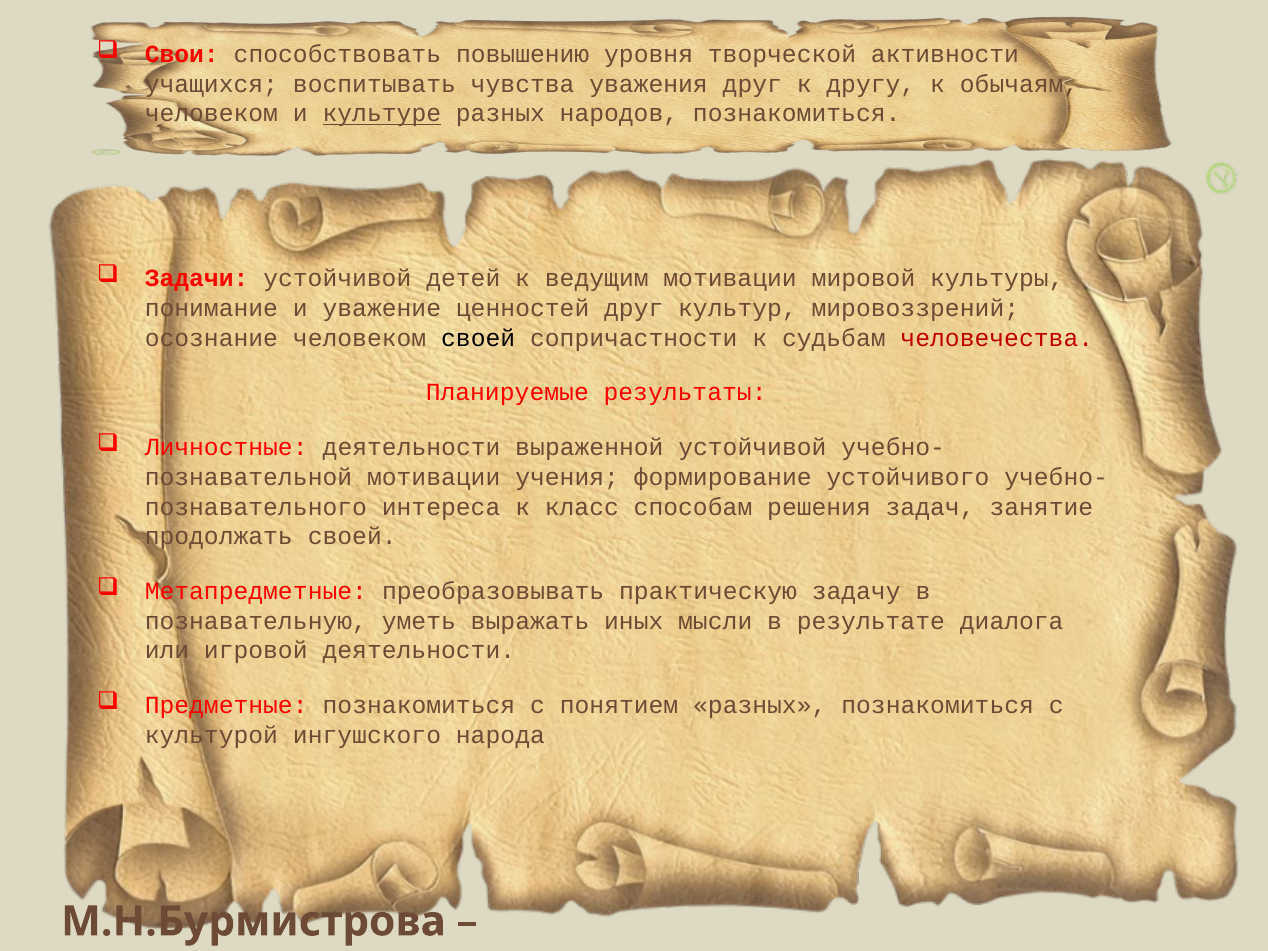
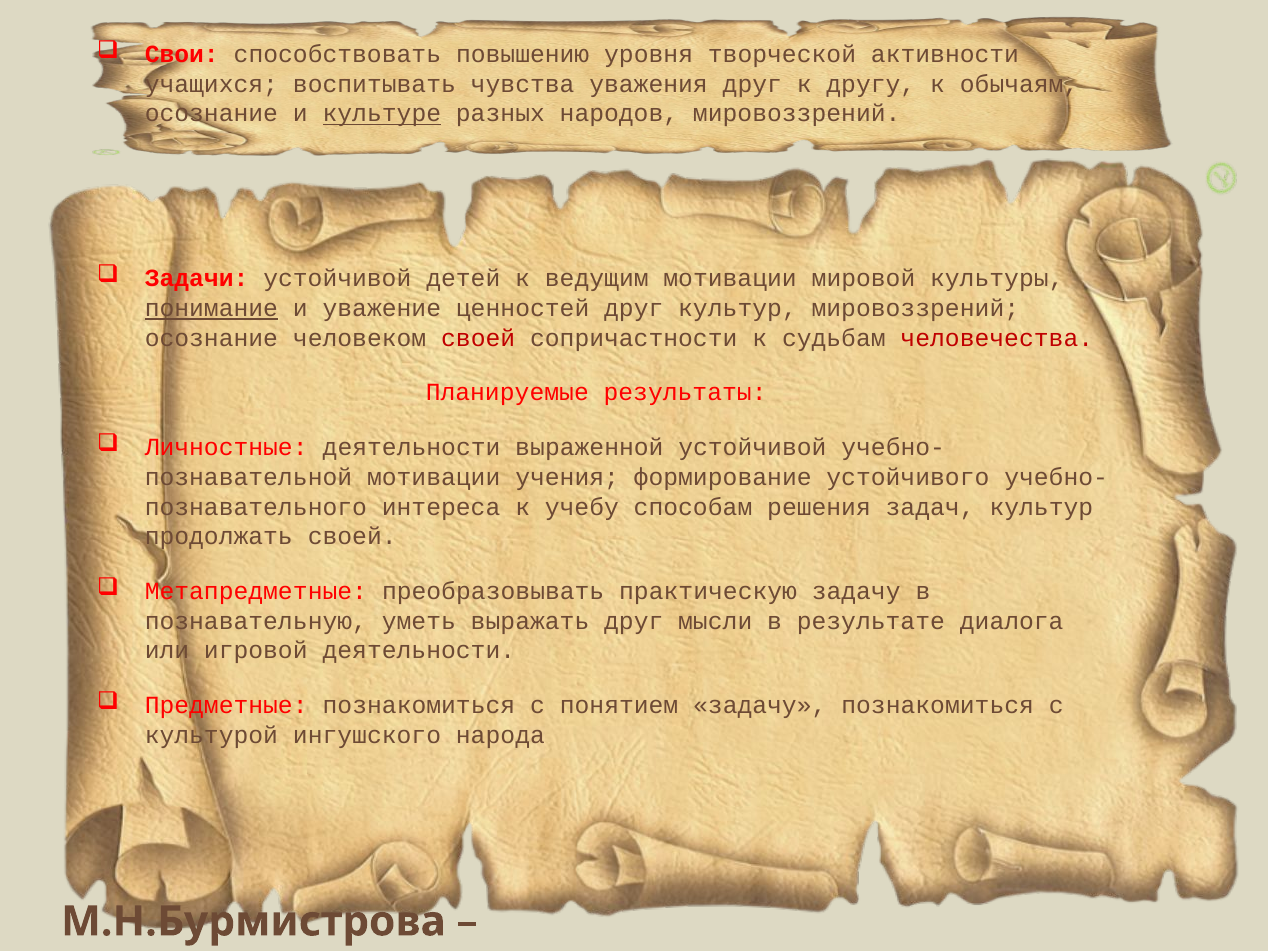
человеком: человеком -> осознание (211, 114)
народов познакомиться: познакомиться -> мировоззрений (797, 114)
понимание underline: none -> present (211, 308)
своей colour: black -> red (478, 338)
класс: класс -> учебу (582, 507)
задач занятие: занятие -> культур (1041, 507)
выражать иных: иных -> друг (634, 621)
понятием разных: разных -> задачу (760, 706)
